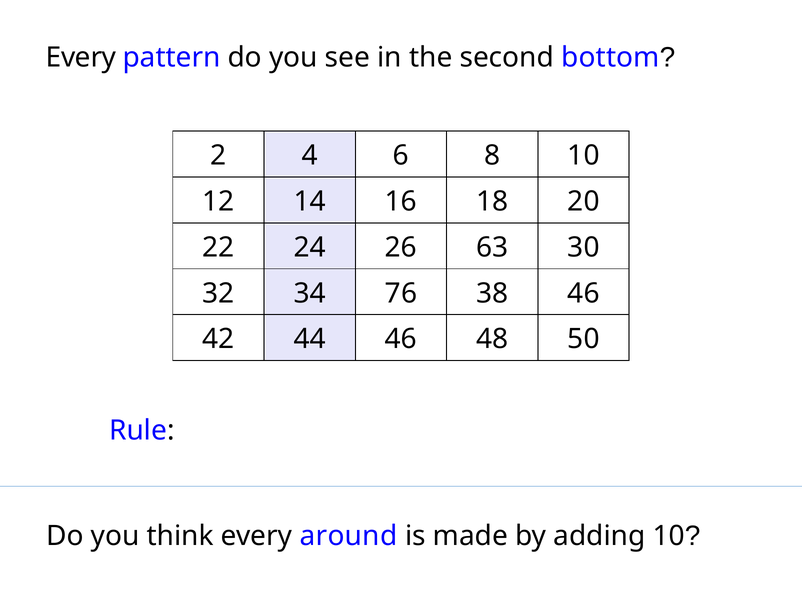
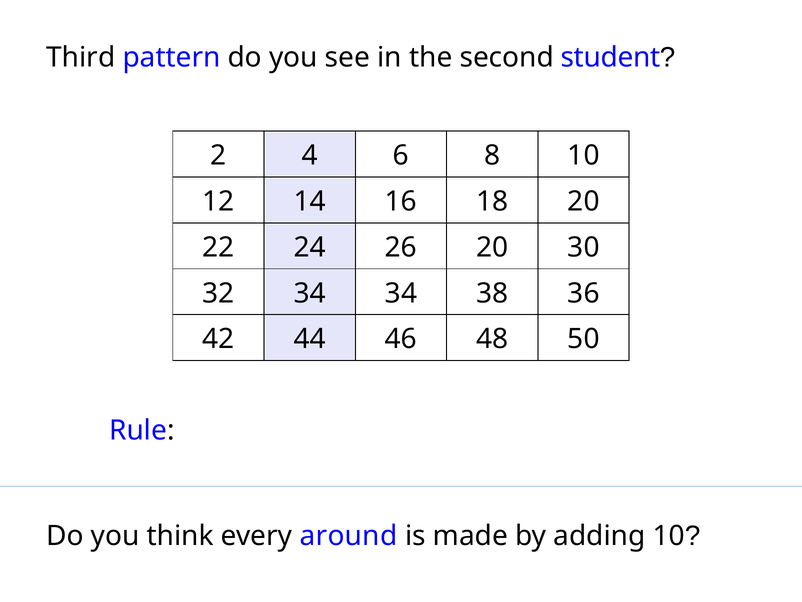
Every: Every -> Third (81, 57)
bottom: bottom -> student (611, 57)
26 63: 63 -> 20 (492, 247)
34 76: 76 -> 34 (401, 293)
38 46: 46 -> 36 (584, 293)
